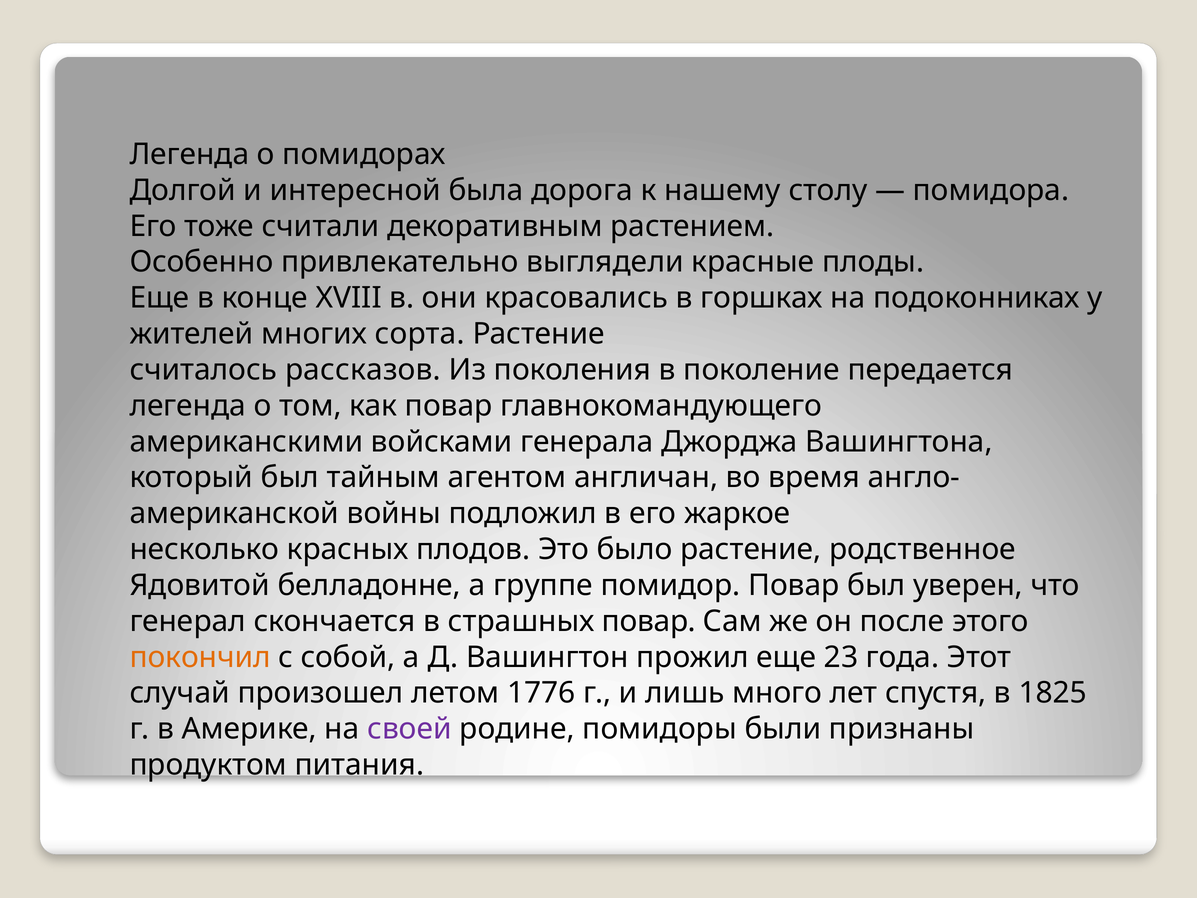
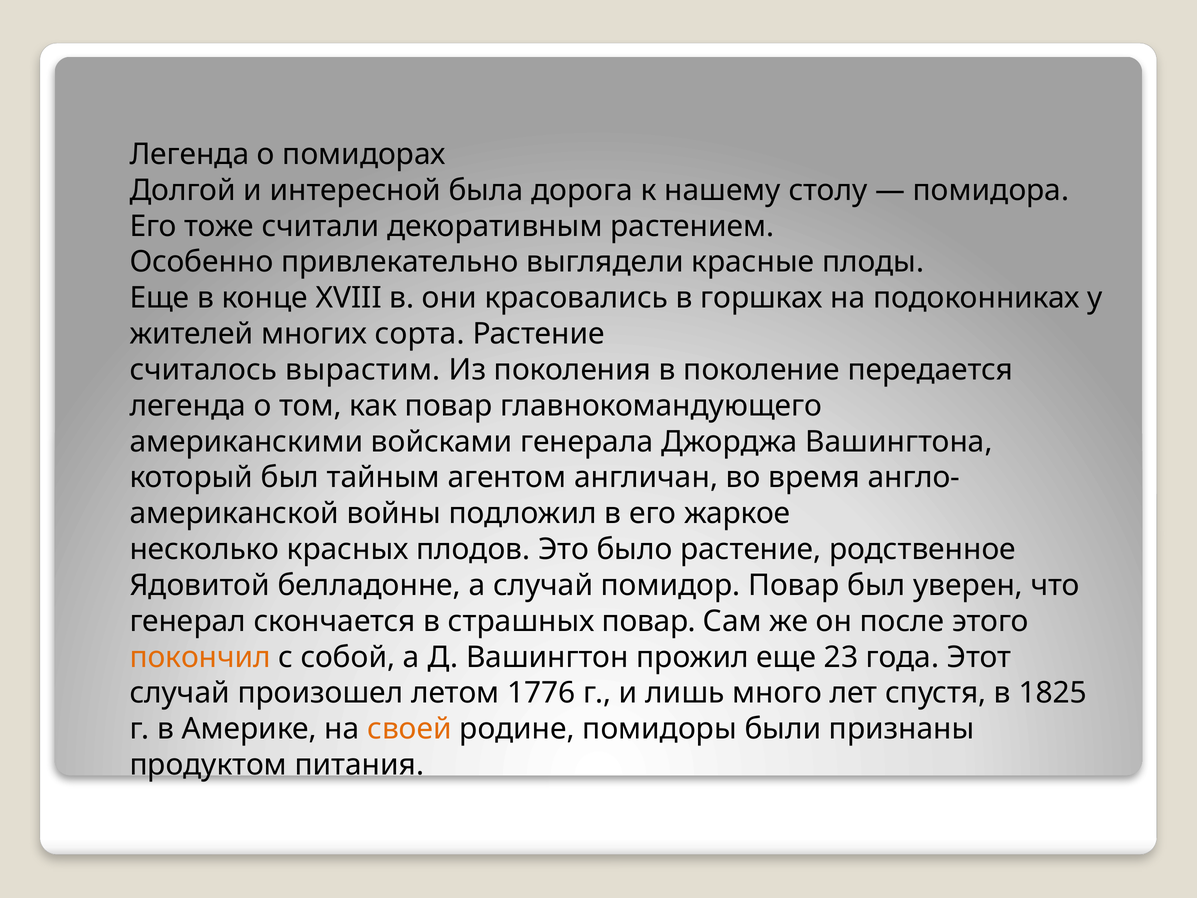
рассказов: рассказов -> вырастим (363, 370)
а группе: группе -> случай (543, 585)
своей colour: purple -> orange (409, 729)
